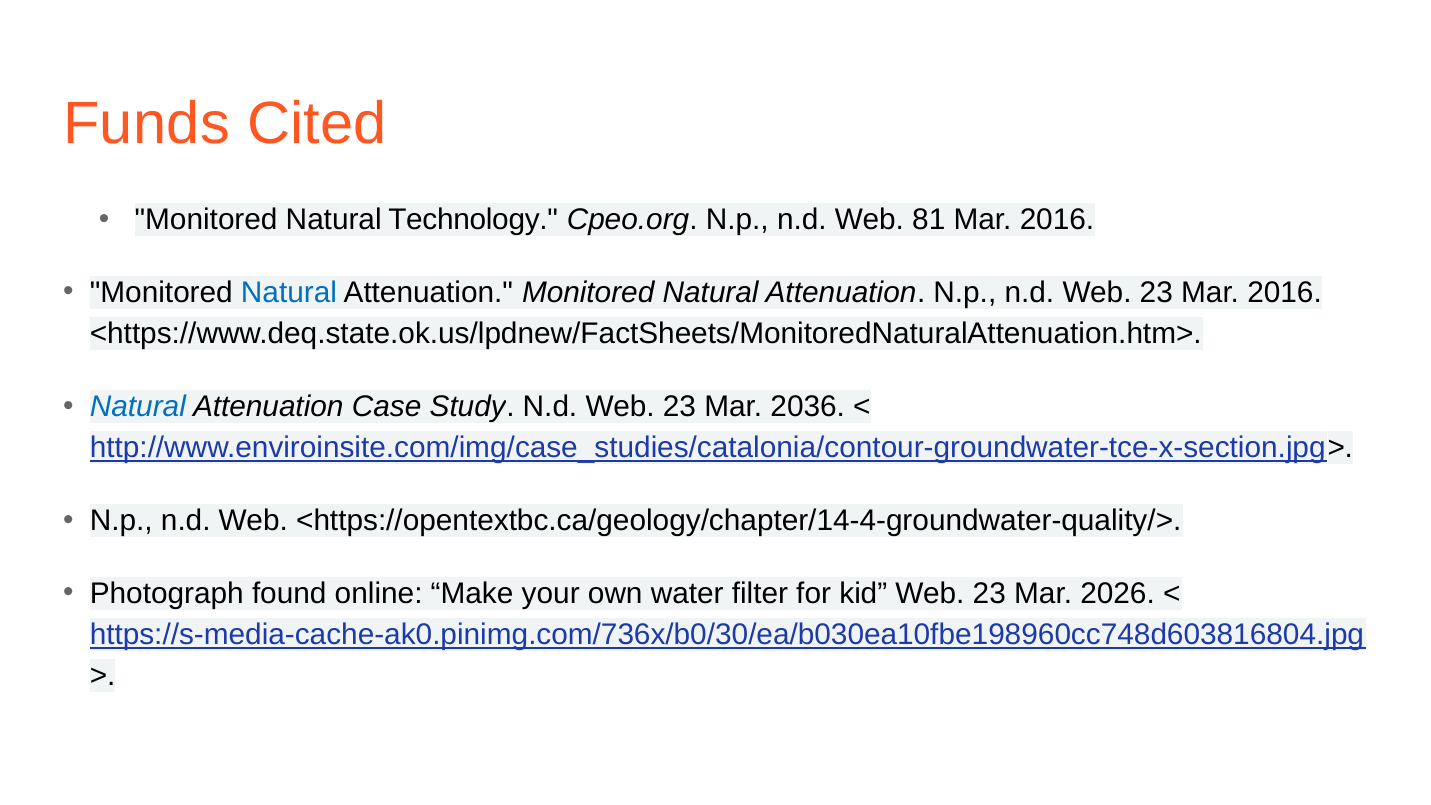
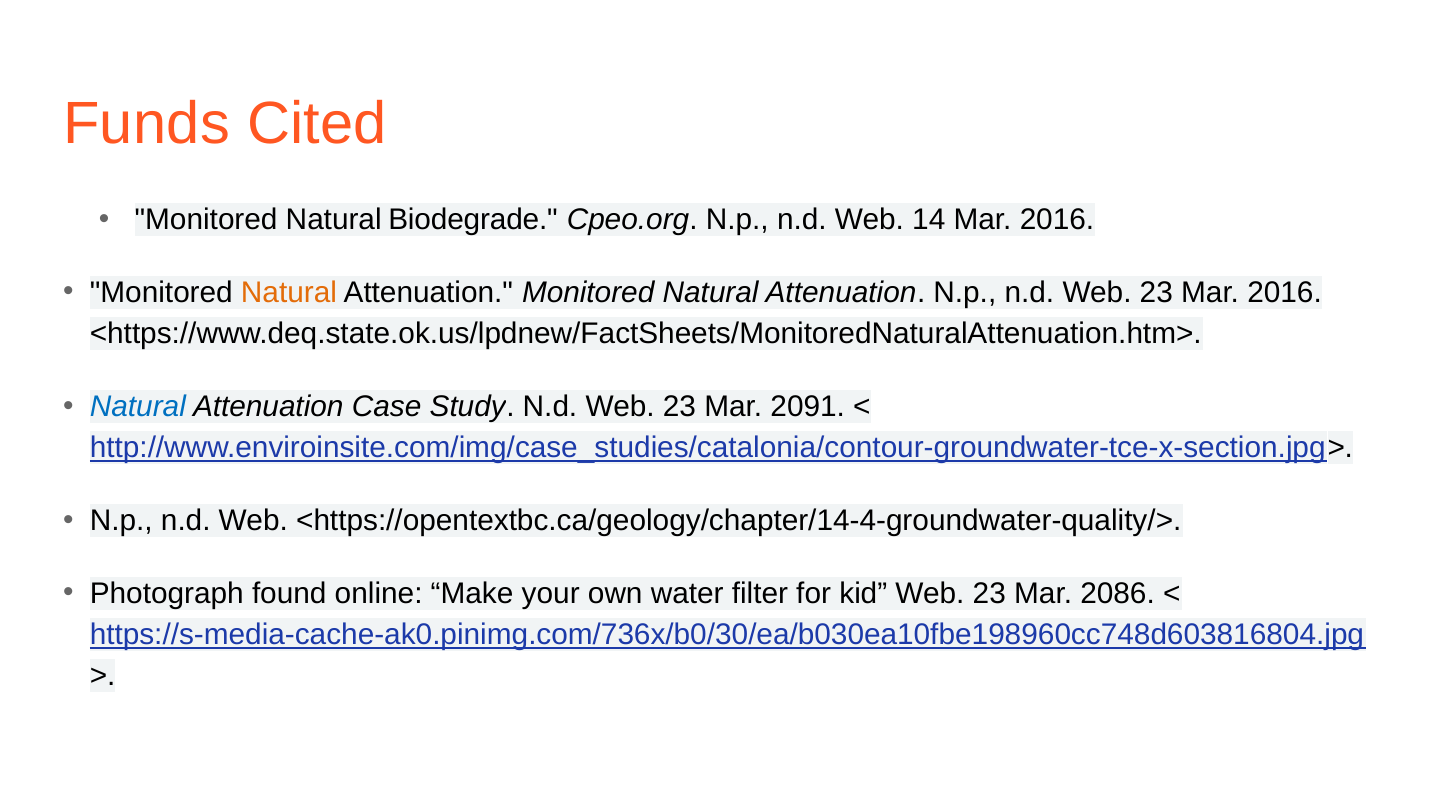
Technology: Technology -> Biodegrade (473, 220)
81: 81 -> 14 (929, 220)
Natural colour: blue -> orange (289, 293)
2036: 2036 -> 2091 (808, 407)
2026: 2026 -> 2086 (1118, 594)
